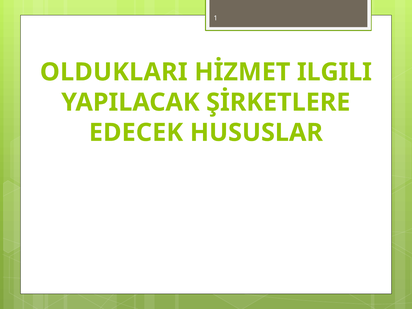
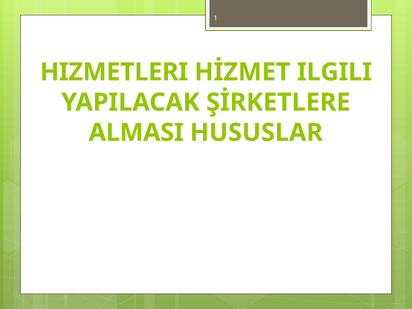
OLDUKLARI: OLDUKLARI -> HIZMETLERI (114, 72)
EDECEK: EDECEK -> ALMASI (136, 133)
